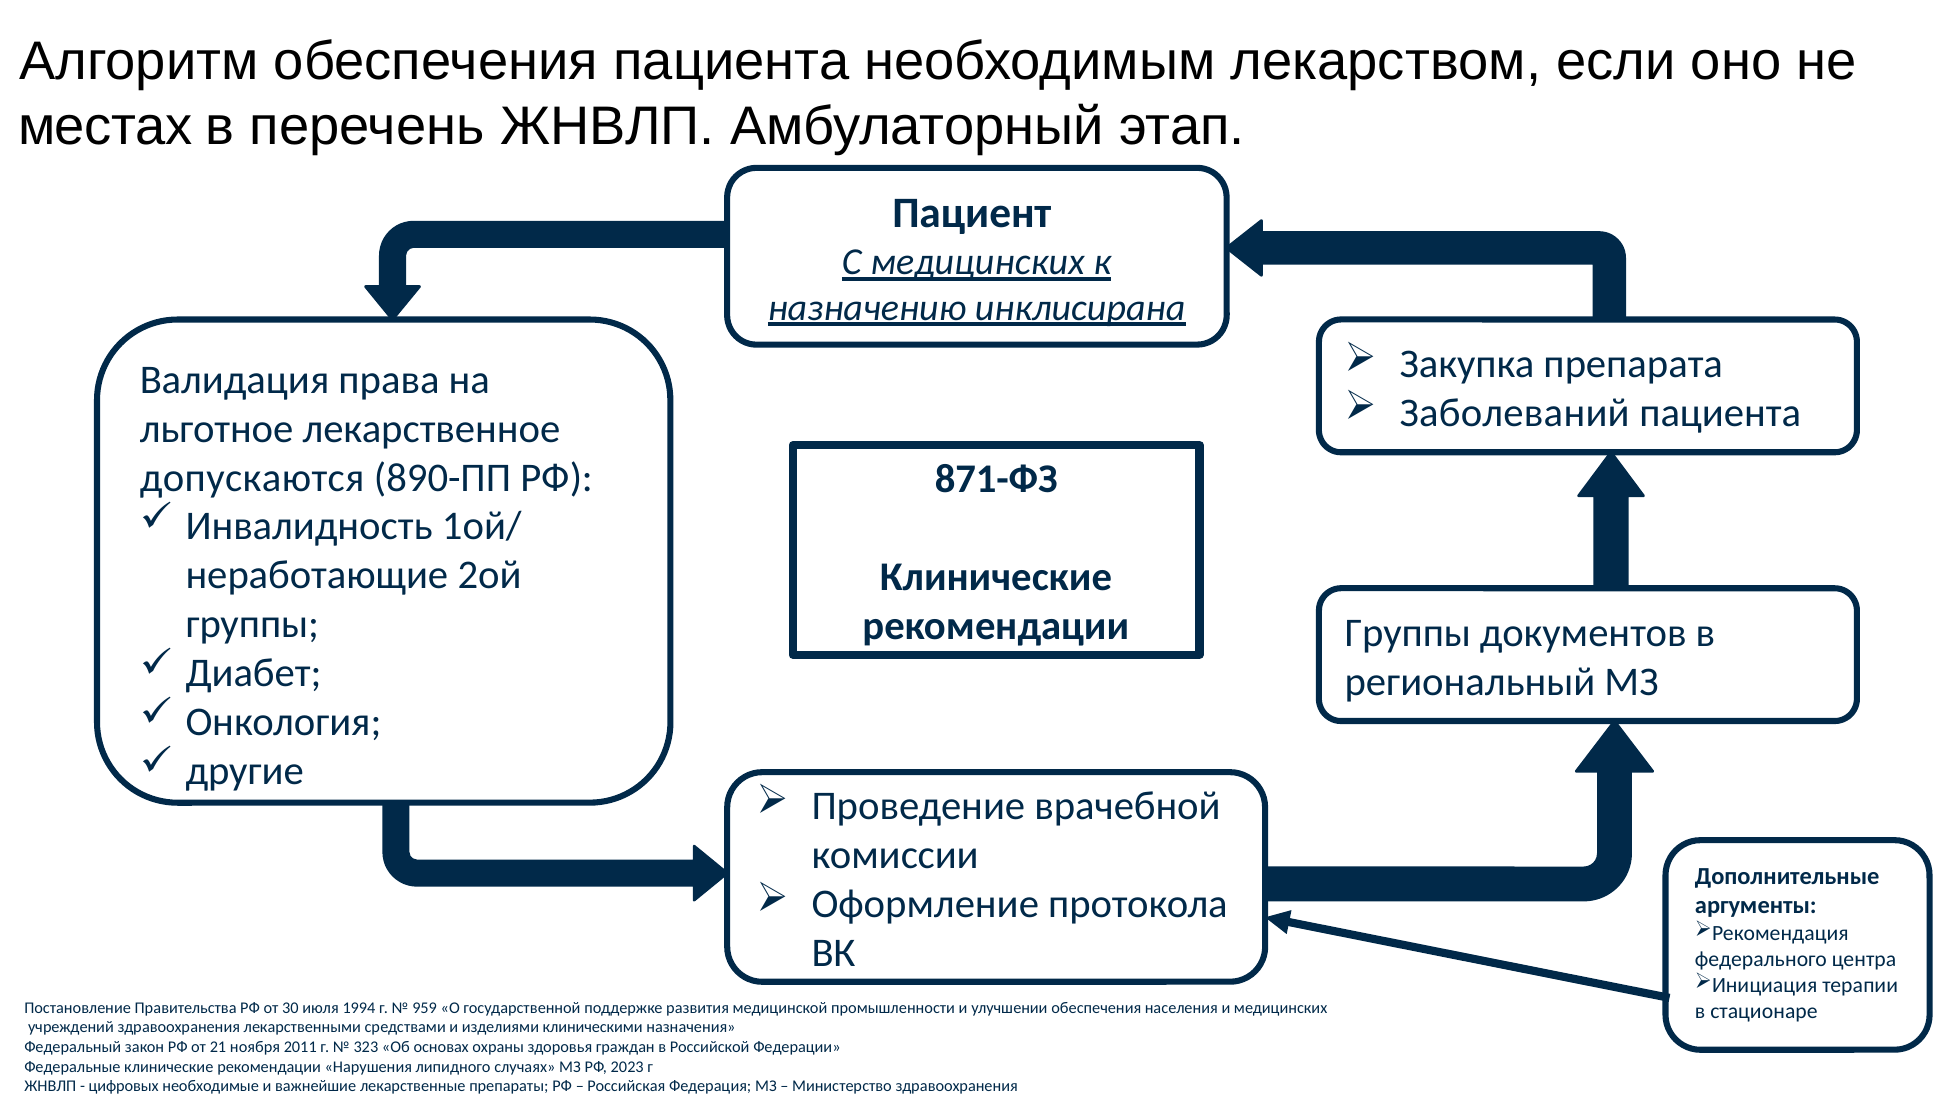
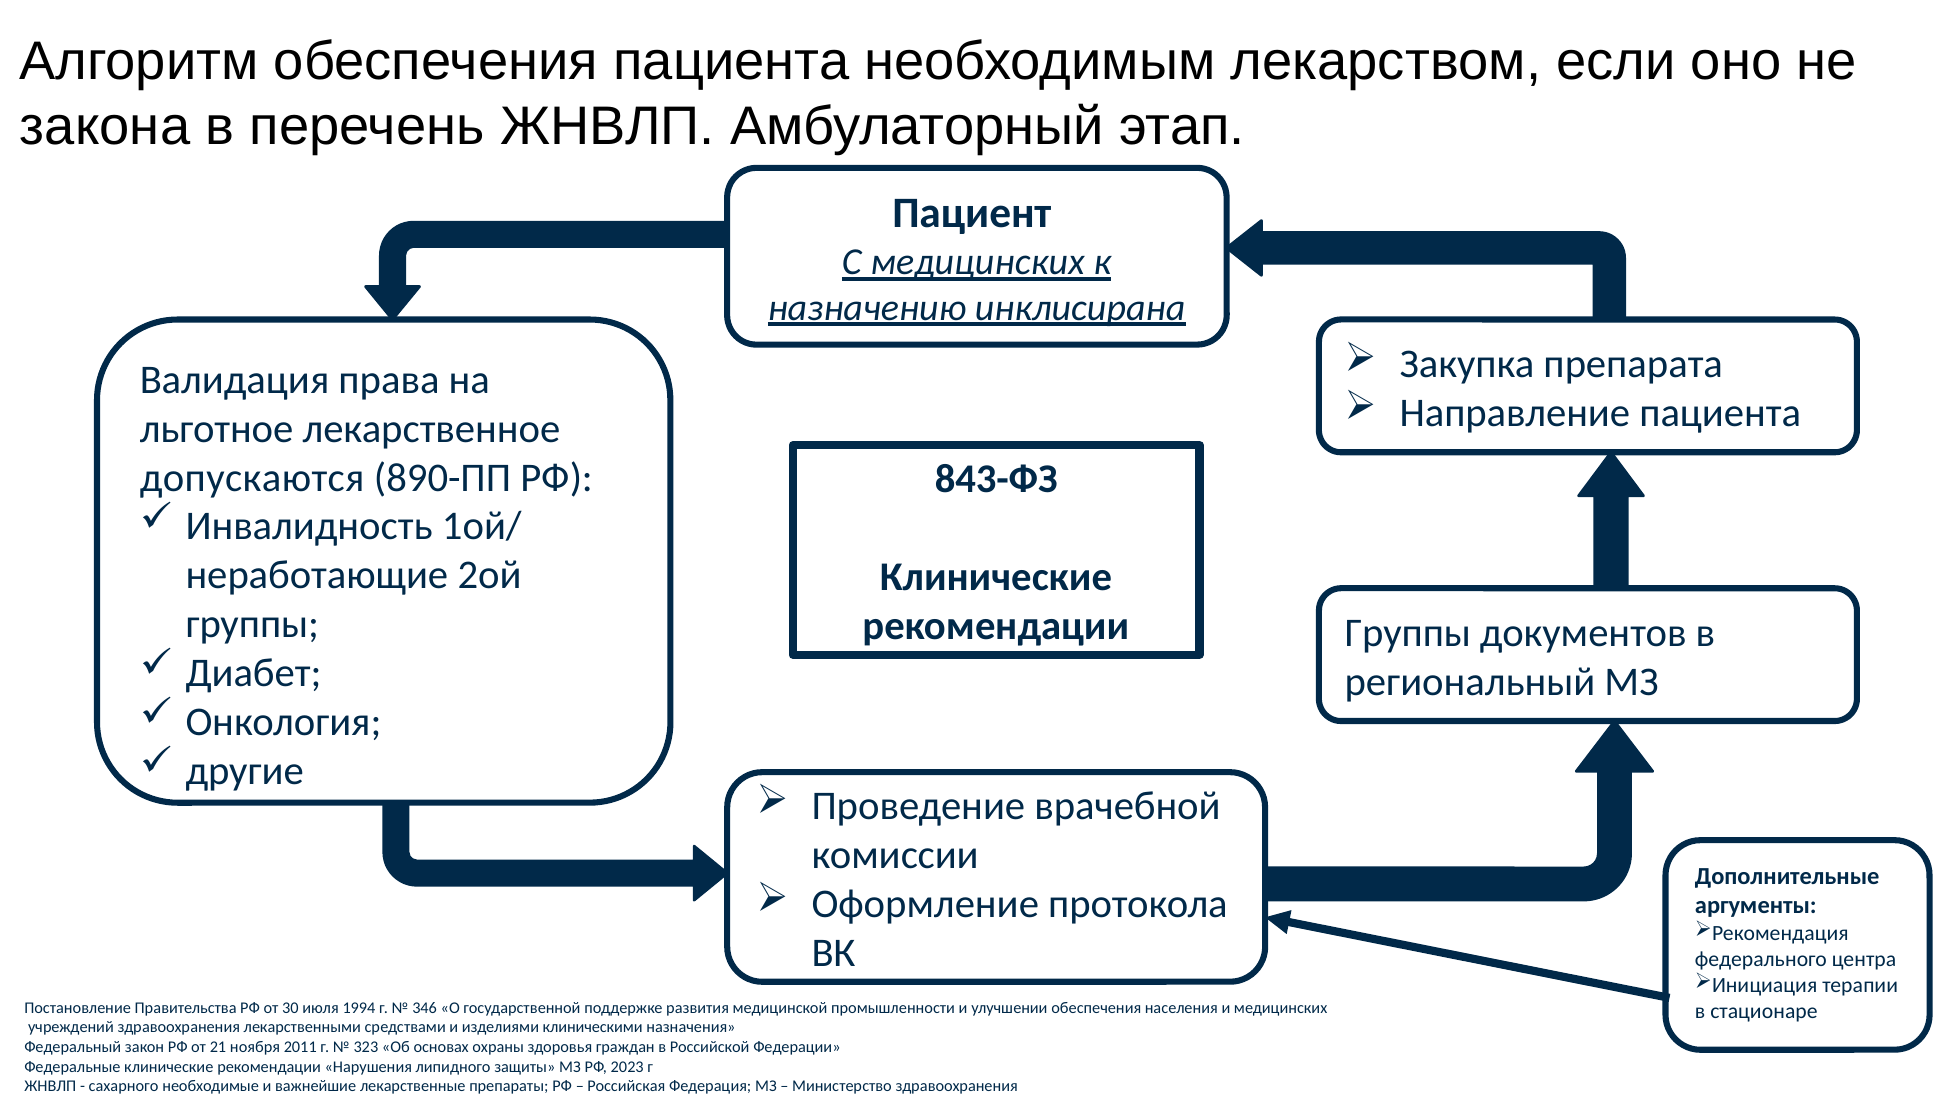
местах: местах -> закона (105, 127)
Заболеваний: Заболеваний -> Направление (1515, 413)
871-ФЗ: 871-ФЗ -> 843-ФЗ (996, 480)
959: 959 -> 346 (425, 1008)
случаях: случаях -> защиты (525, 1067)
цифровых: цифровых -> сахарного (124, 1086)
